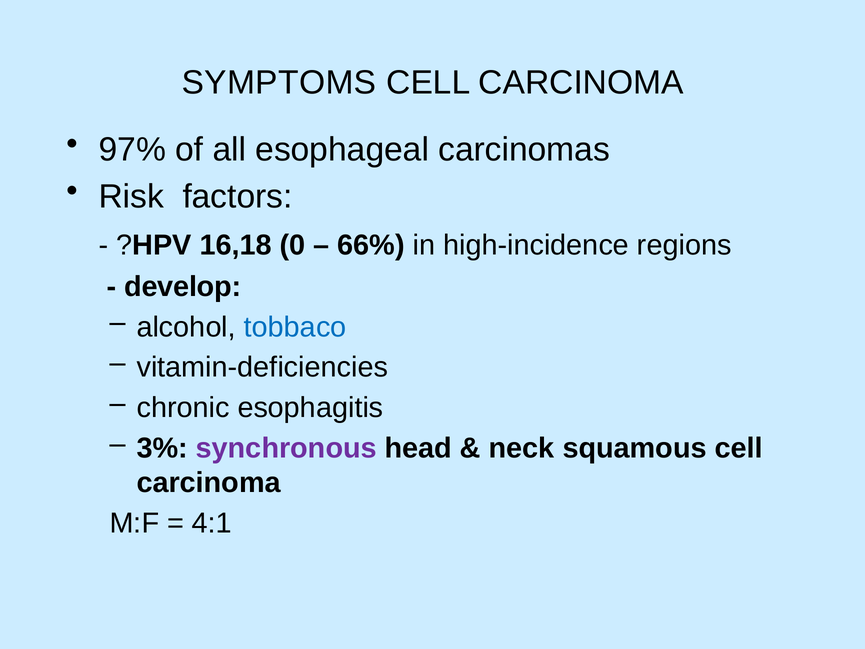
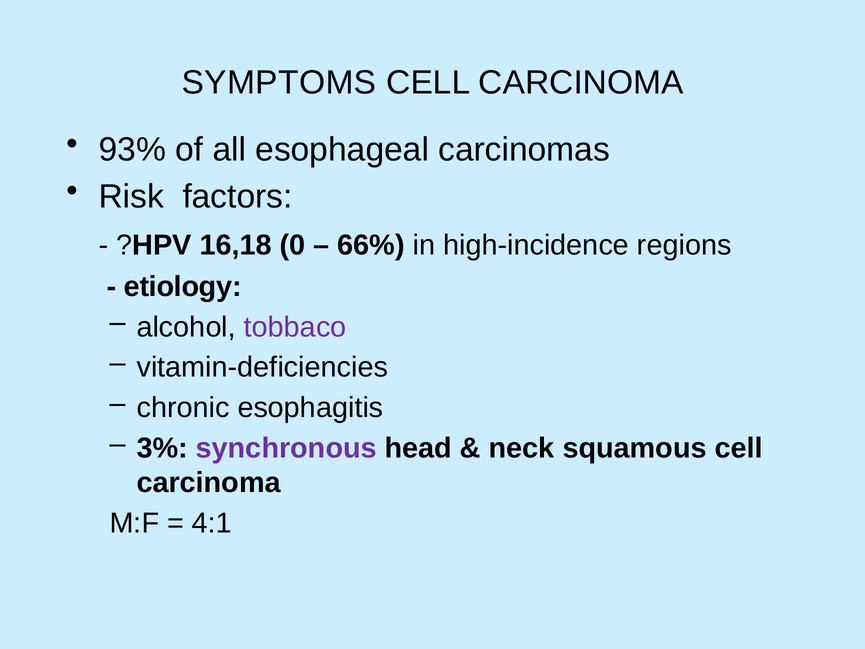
97%: 97% -> 93% (132, 149)
develop: develop -> etiology (183, 287)
tobbaco colour: blue -> purple (295, 327)
